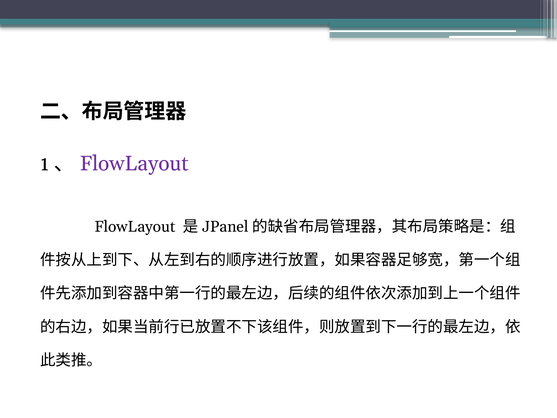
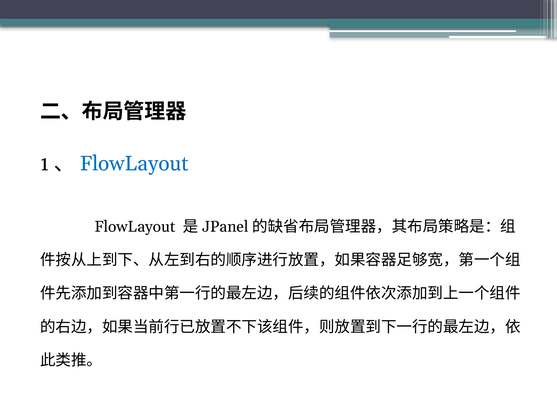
FlowLayout colour: purple -> blue (134, 163)
